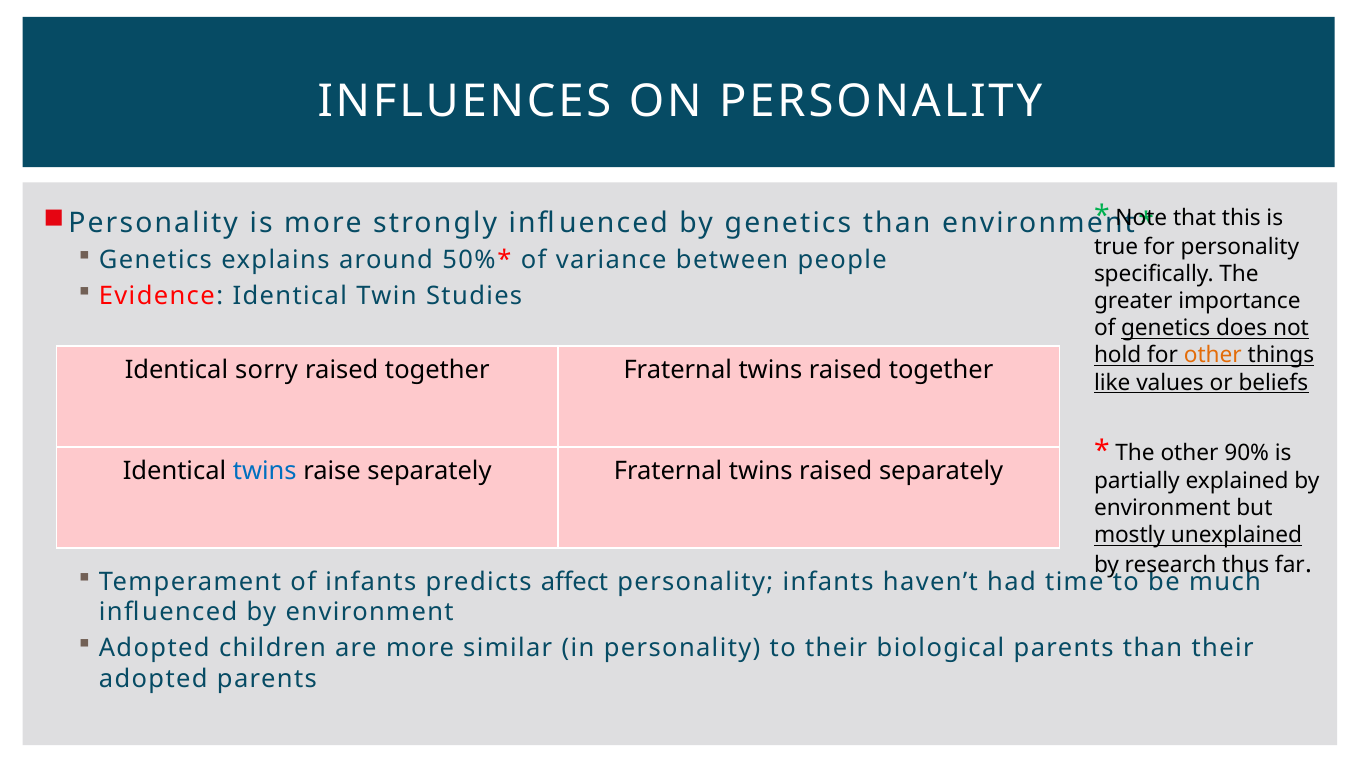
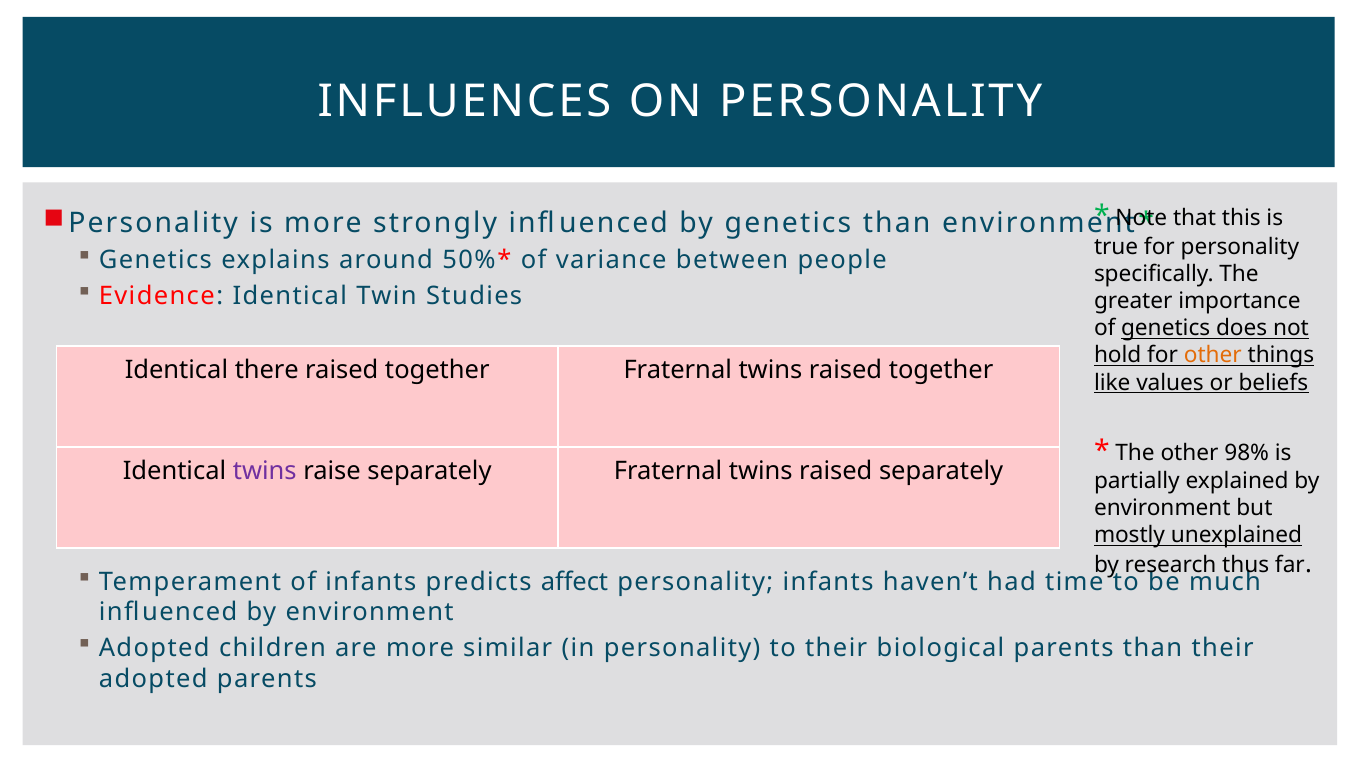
sorry: sorry -> there (267, 370)
90%: 90% -> 98% (1247, 453)
twins colour: blue -> purple (265, 471)
